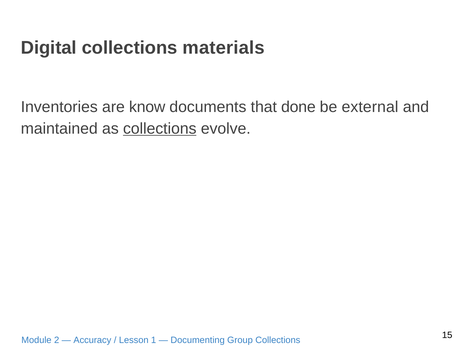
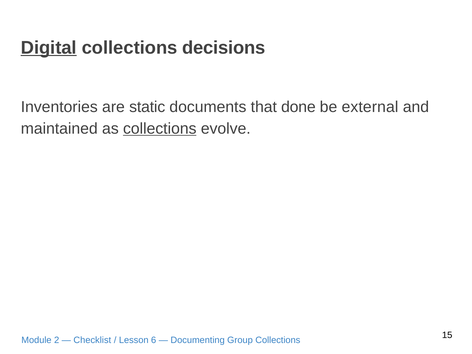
Digital underline: none -> present (49, 48)
materials: materials -> decisions (224, 48)
know: know -> static (147, 107)
Accuracy: Accuracy -> Checklist (92, 340)
1: 1 -> 6 (154, 340)
